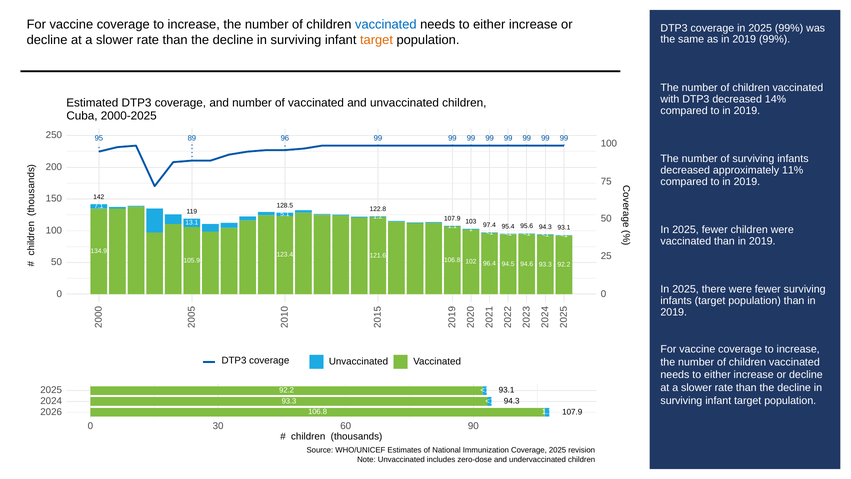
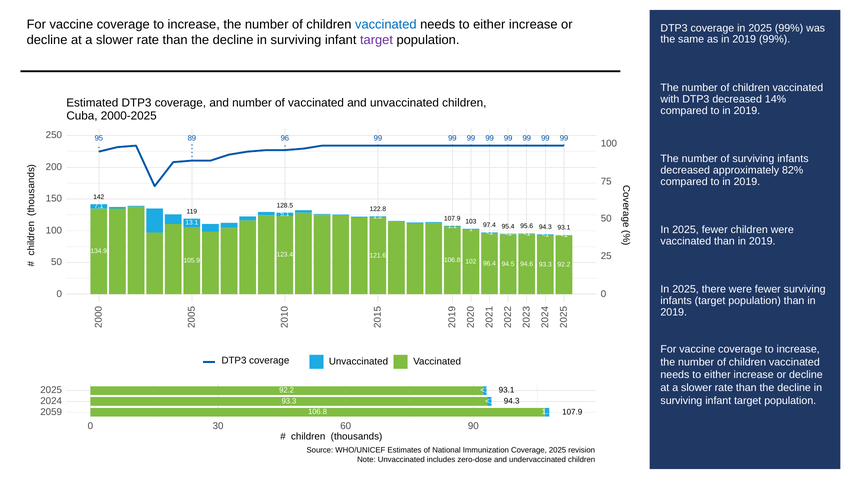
target colour: orange -> purple (376, 40)
11%: 11% -> 82% (793, 170)
2026: 2026 -> 2059 (51, 412)
